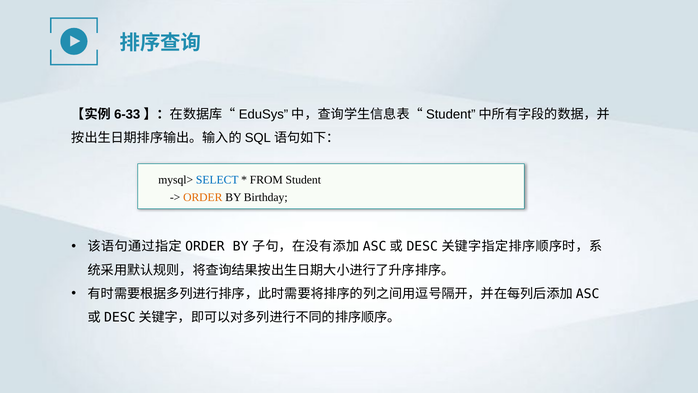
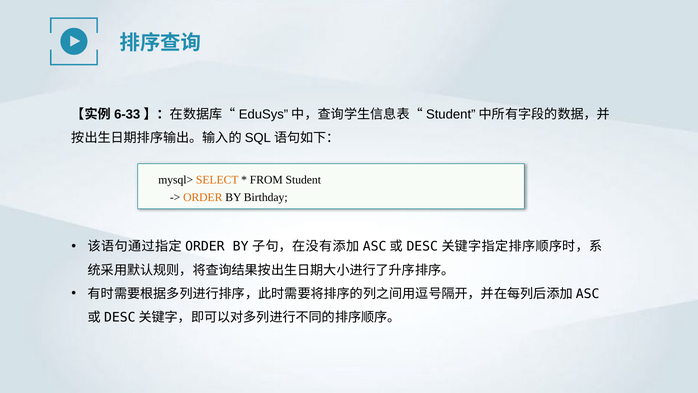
SELECT colour: blue -> orange (217, 180)
